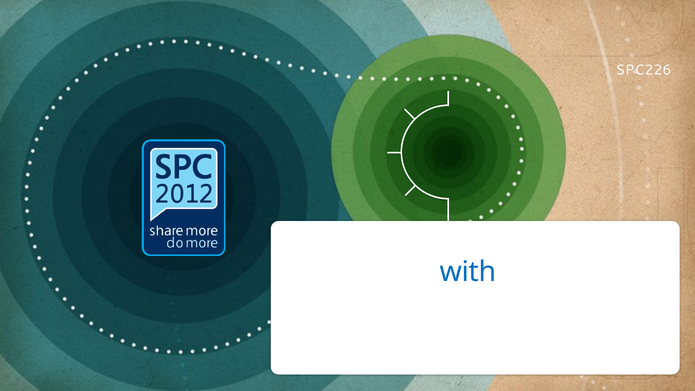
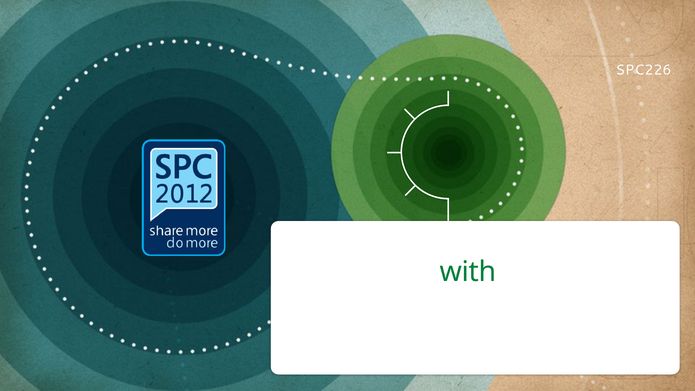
with colour: blue -> green (468, 272)
